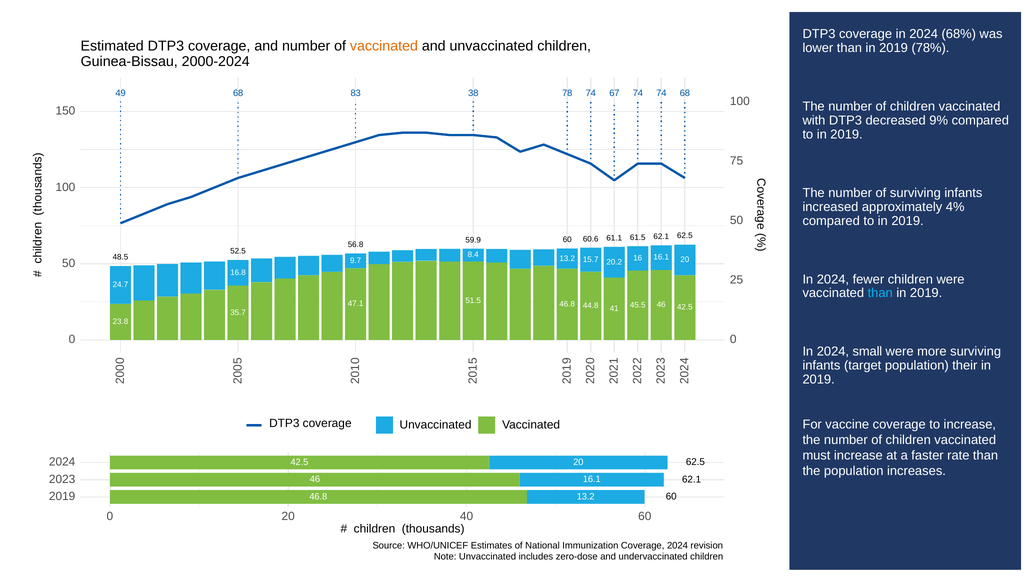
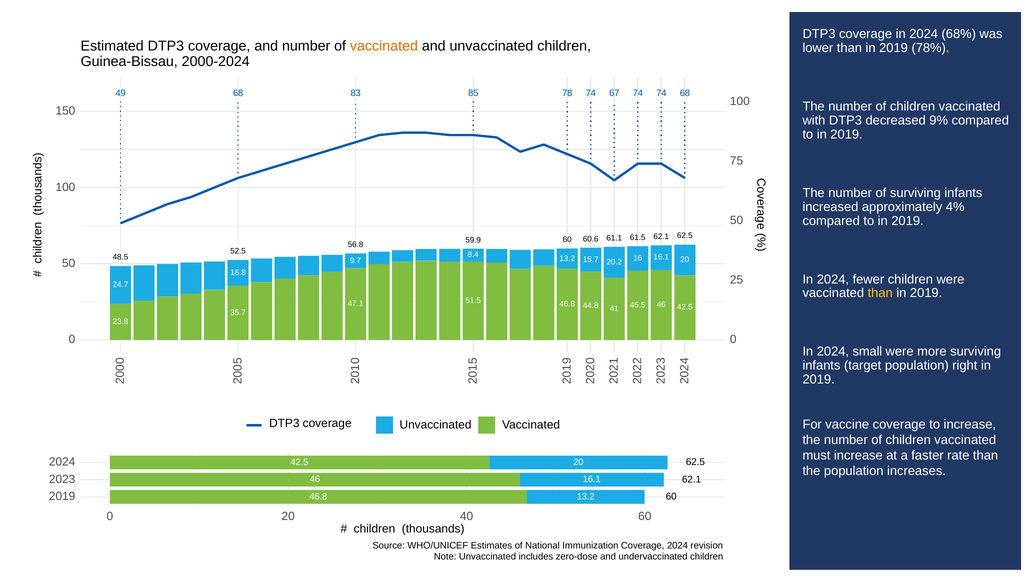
38: 38 -> 85 (473, 93)
than colour: light blue -> yellow (880, 293)
their: their -> right (965, 365)
